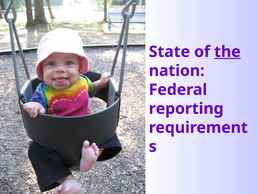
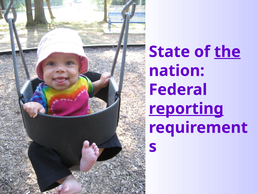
reporting underline: none -> present (186, 108)
